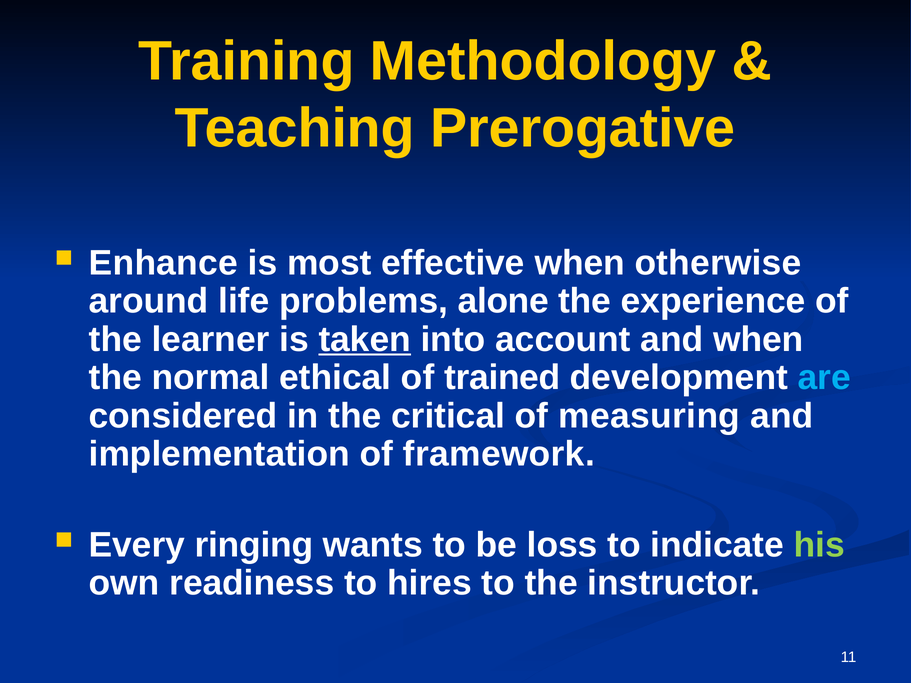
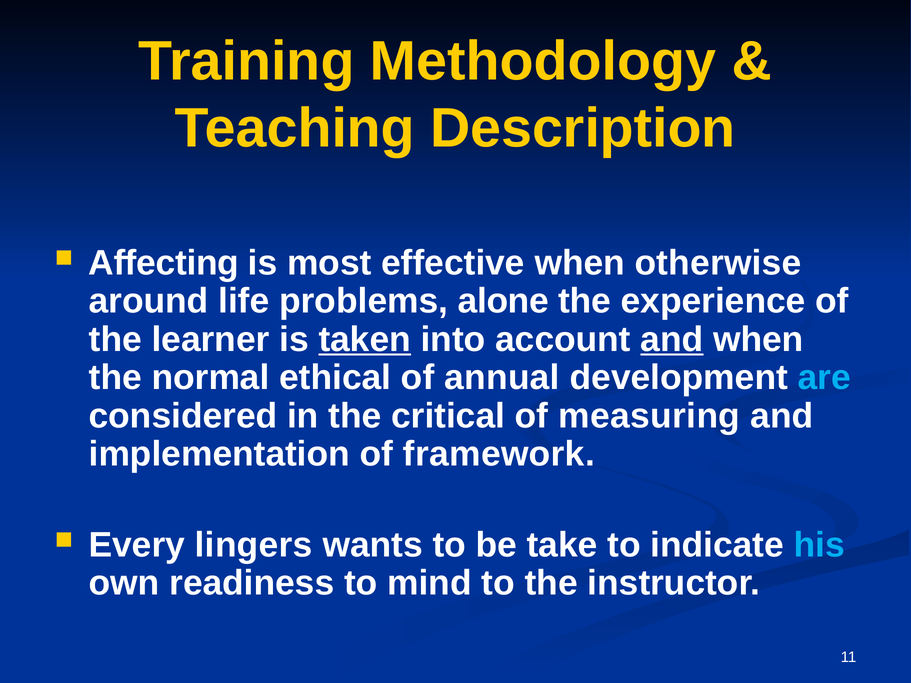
Prerogative: Prerogative -> Description (583, 128)
Enhance: Enhance -> Affecting (164, 263)
and underline: none -> present (672, 339)
trained: trained -> annual (502, 378)
ringing: ringing -> lingers (254, 545)
loss: loss -> take (562, 545)
his colour: light green -> light blue (819, 545)
hires: hires -> mind (429, 583)
